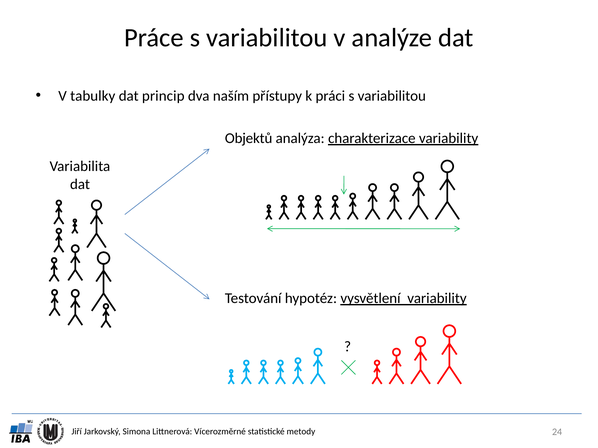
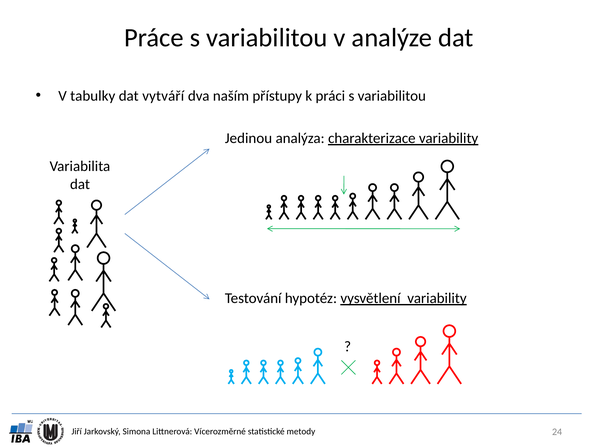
princip: princip -> vytváří (163, 96)
Objektů: Objektů -> Jedinou (249, 138)
